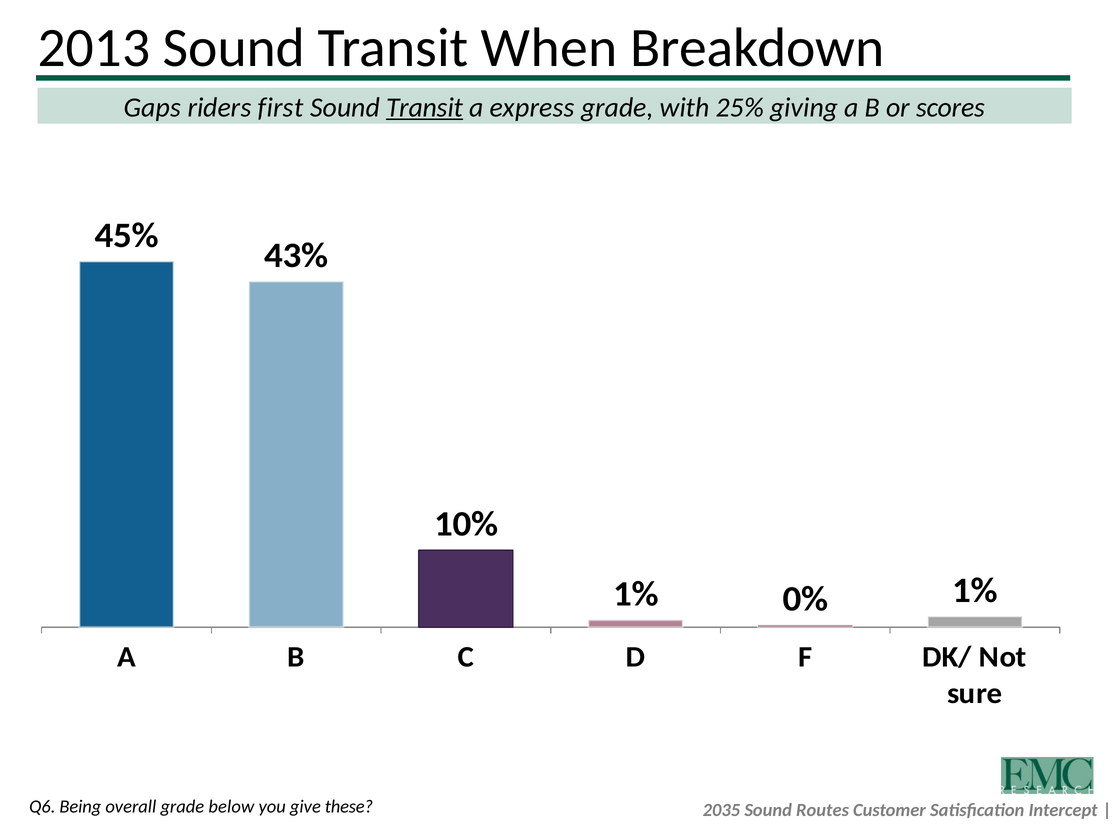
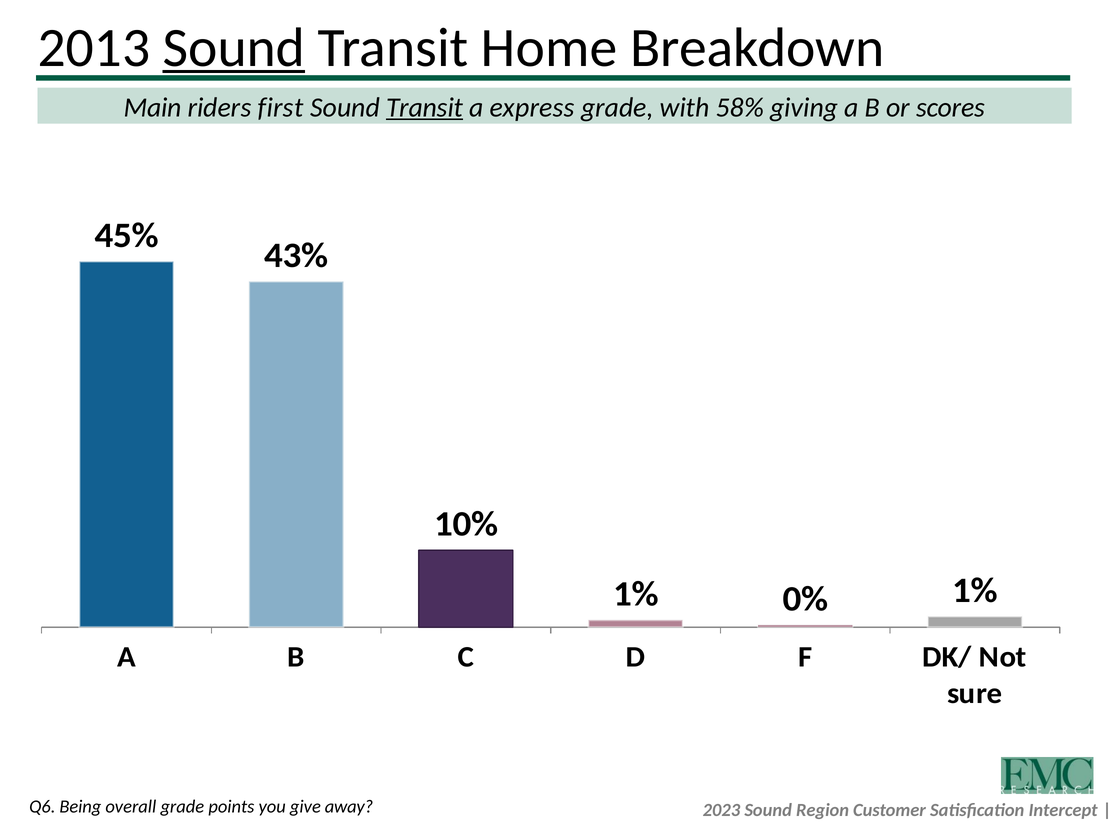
Sound underline: none -> present (234, 48)
When: When -> Home (549, 48)
Gaps: Gaps -> Main (153, 107)
25%: 25% -> 58% (740, 107)
below: below -> points (231, 806)
these: these -> away (349, 806)
2035: 2035 -> 2023 (721, 810)
Routes: Routes -> Region (823, 810)
